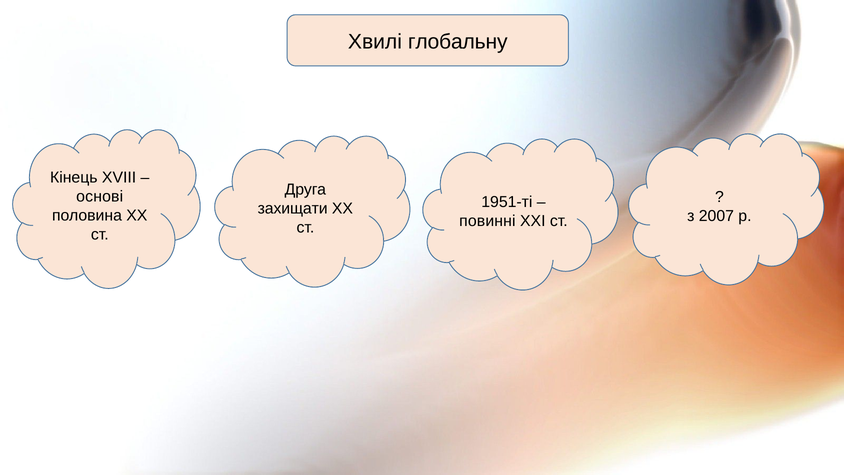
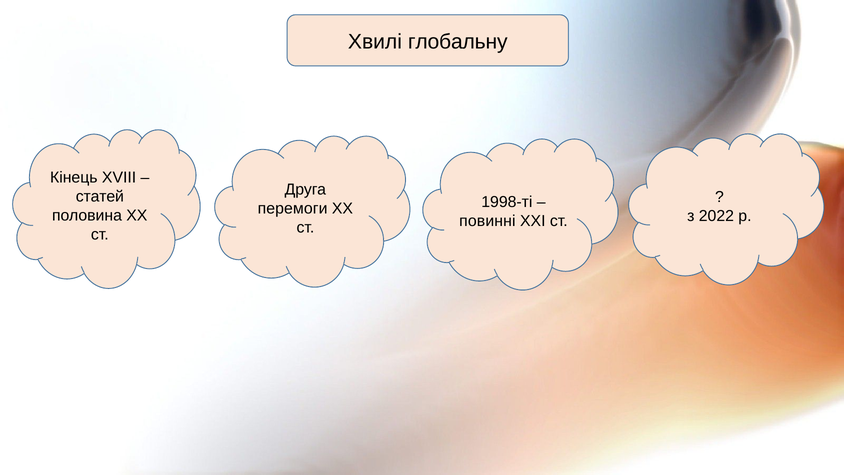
основі: основі -> статей (100, 196)
1951-ті: 1951-ті -> 1998-ті (507, 202)
захищати: захищати -> перемоги (293, 209)
2007: 2007 -> 2022 (716, 216)
